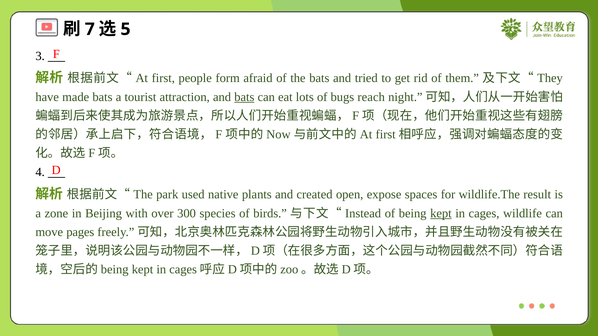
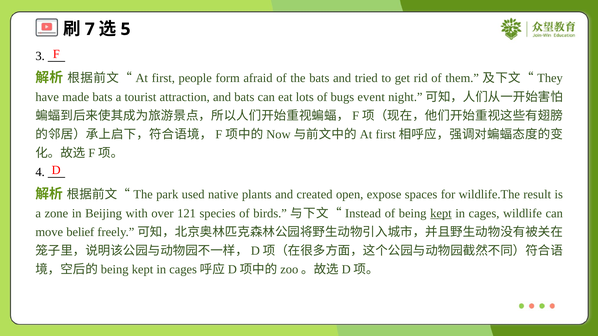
bats underline: present -> none (244, 97)
reach: reach -> event (371, 97)
300: 300 -> 121 (187, 214)
pages: pages -> belief (80, 232)
